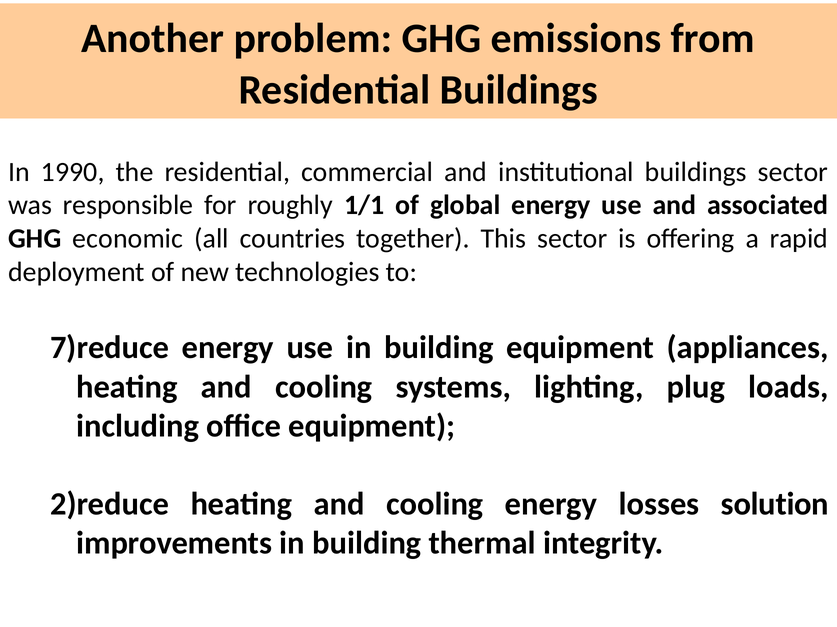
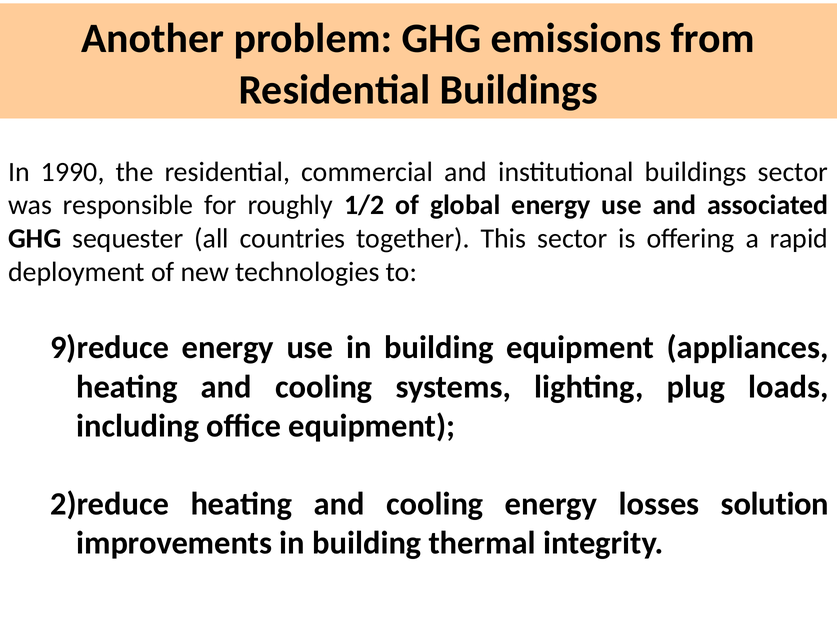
1/1: 1/1 -> 1/2 (364, 206)
economic: economic -> sequester (128, 239)
7)reduce: 7)reduce -> 9)reduce (110, 348)
